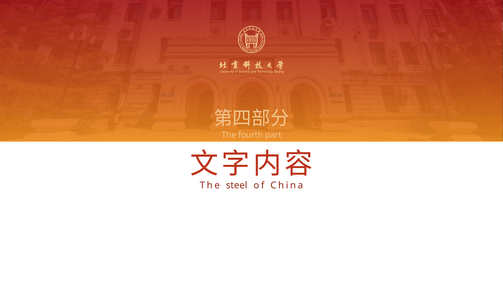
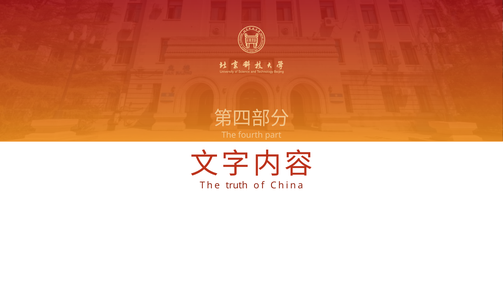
steel: steel -> truth (237, 185)
